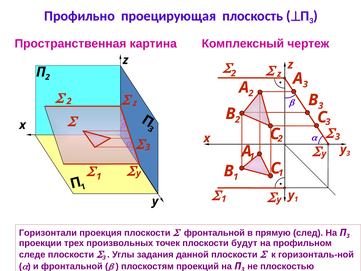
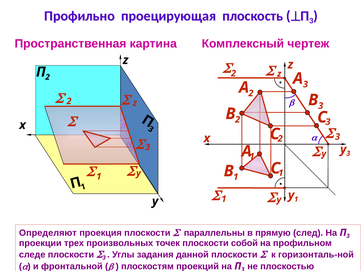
Горизонтали: Горизонтали -> Определяют (48, 233)
фронтальной: фронтальной -> параллельны (214, 233)
будут: будут -> собой (244, 243)
